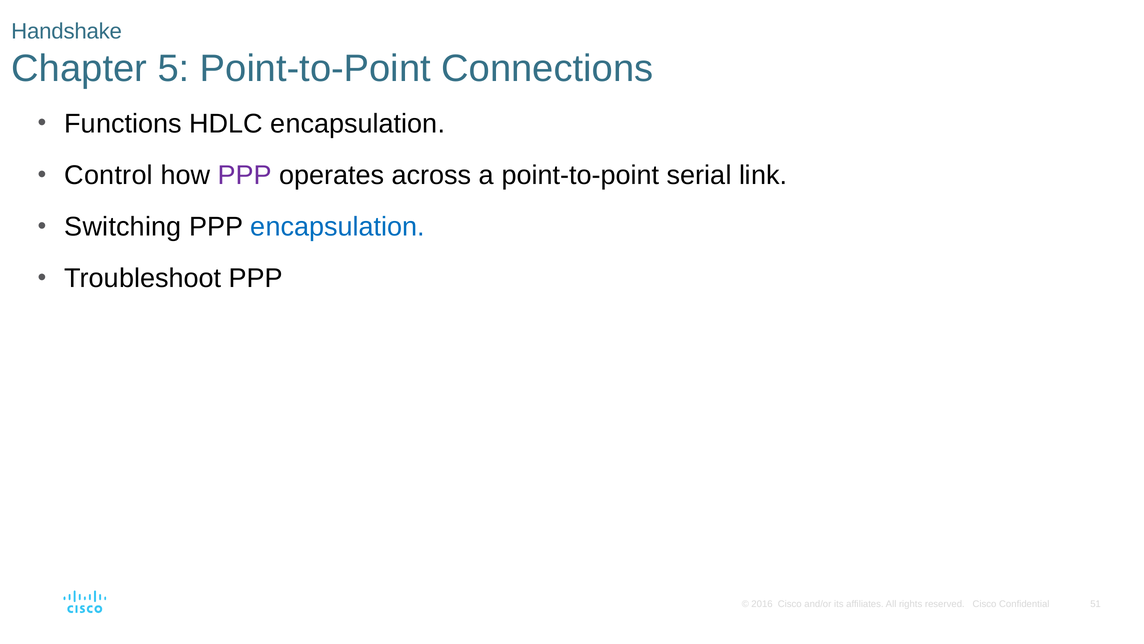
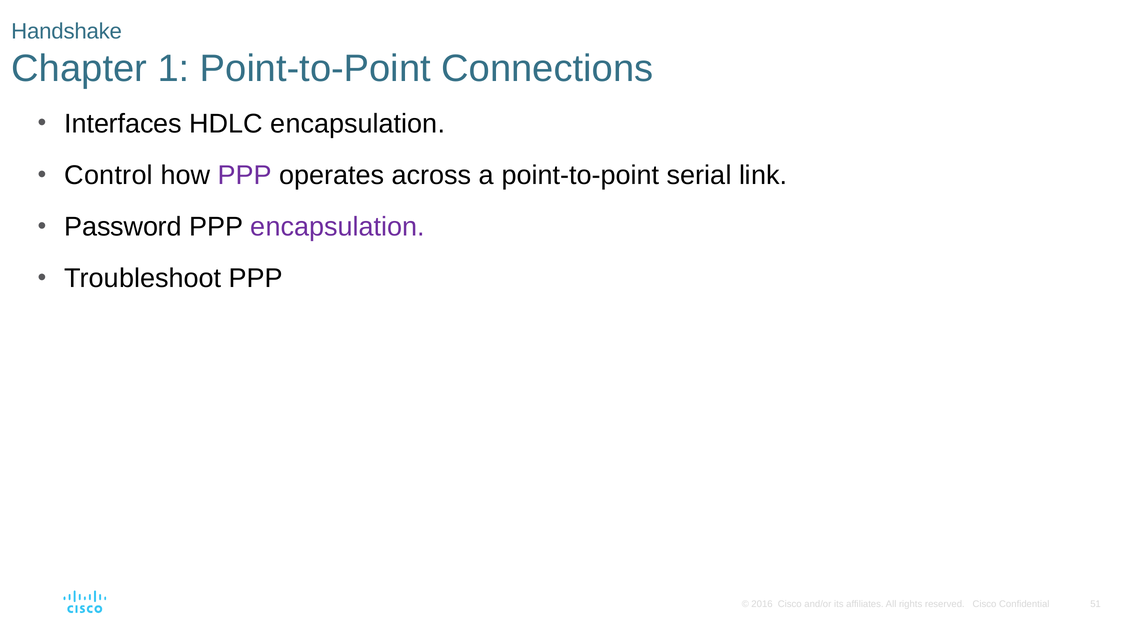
5: 5 -> 1 (173, 69)
Functions: Functions -> Interfaces (123, 124)
Switching: Switching -> Password (123, 227)
encapsulation colour: blue -> purple (338, 227)
